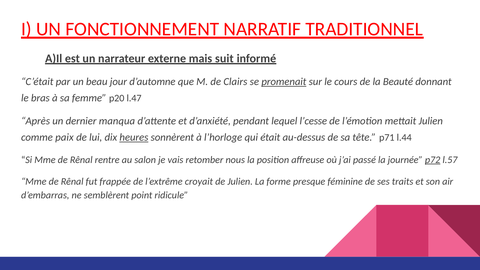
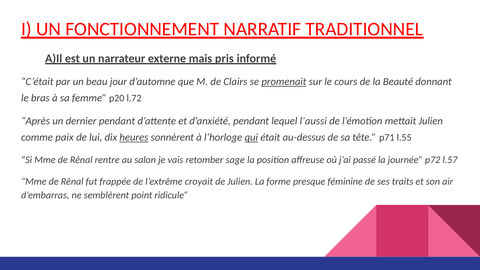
suit: suit -> pris (224, 58)
l.47: l.47 -> l.72 (134, 98)
dernier manqua: manqua -> pendant (117, 121)
l’cesse: l’cesse -> l’aussi (313, 121)
qui underline: none -> present (251, 137)
l.44: l.44 -> l.55 (404, 138)
nous: nous -> sage (235, 160)
p72 underline: present -> none (433, 160)
